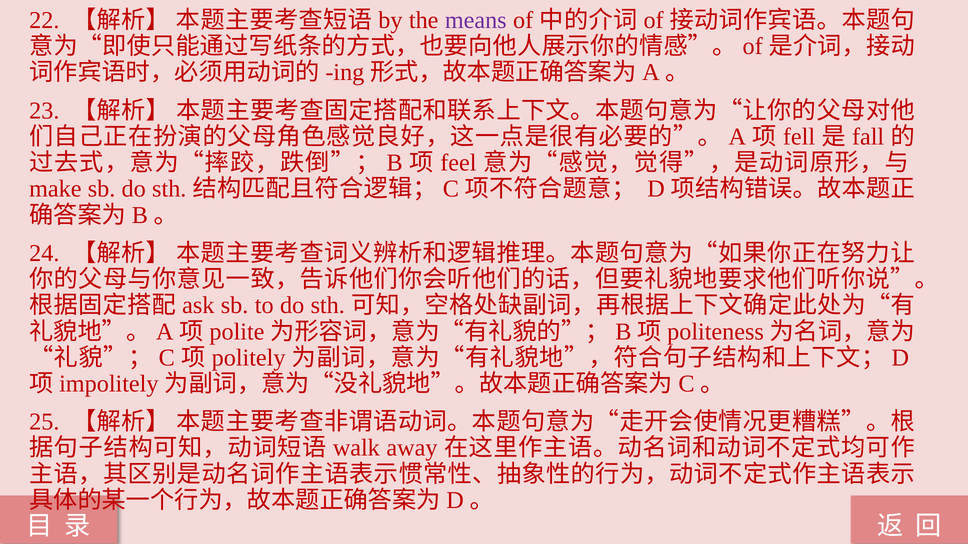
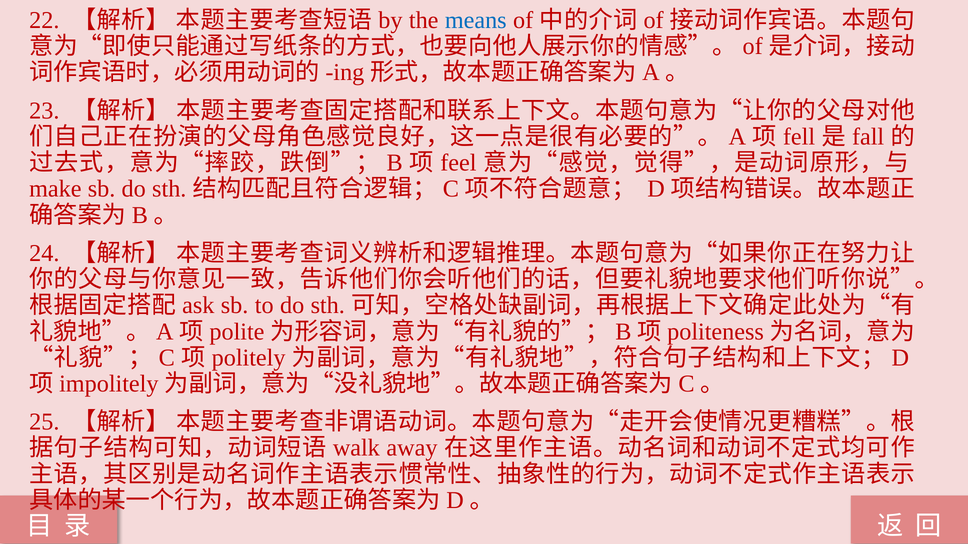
means colour: purple -> blue (476, 20)
